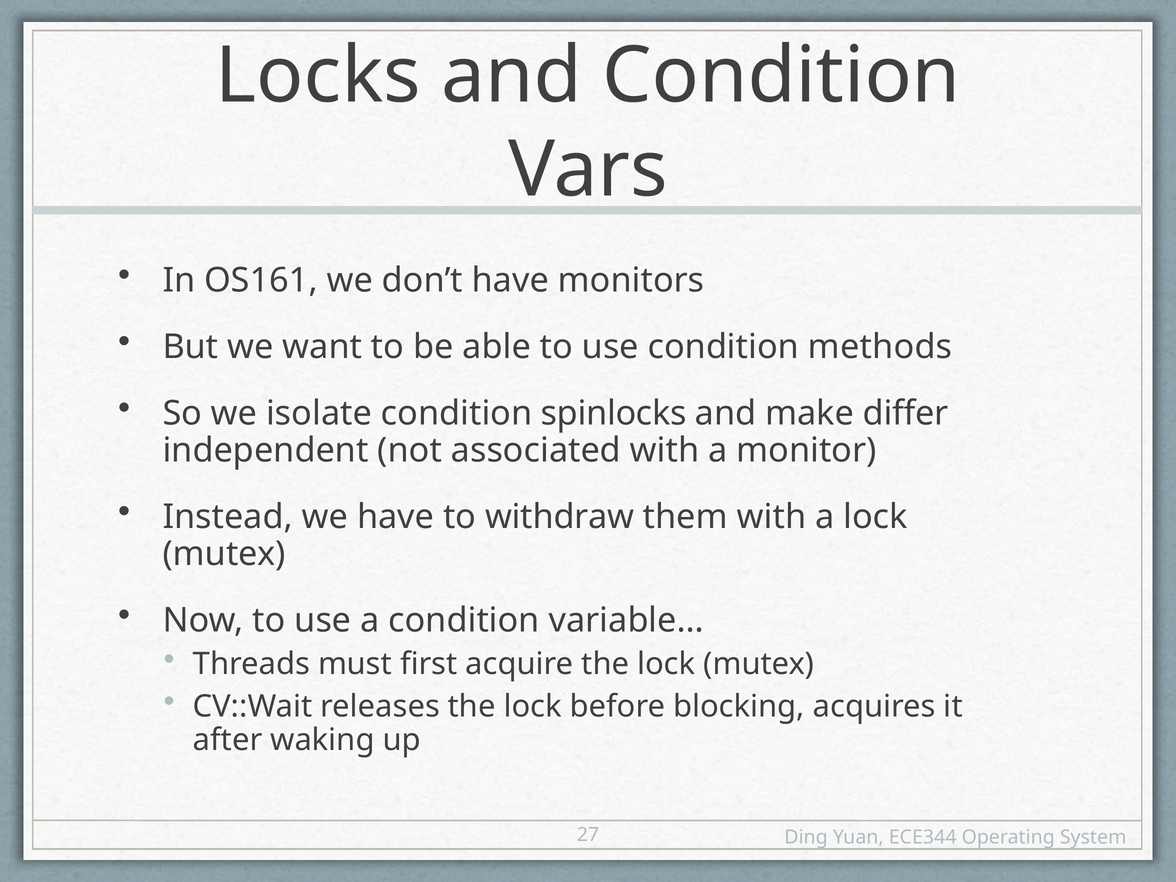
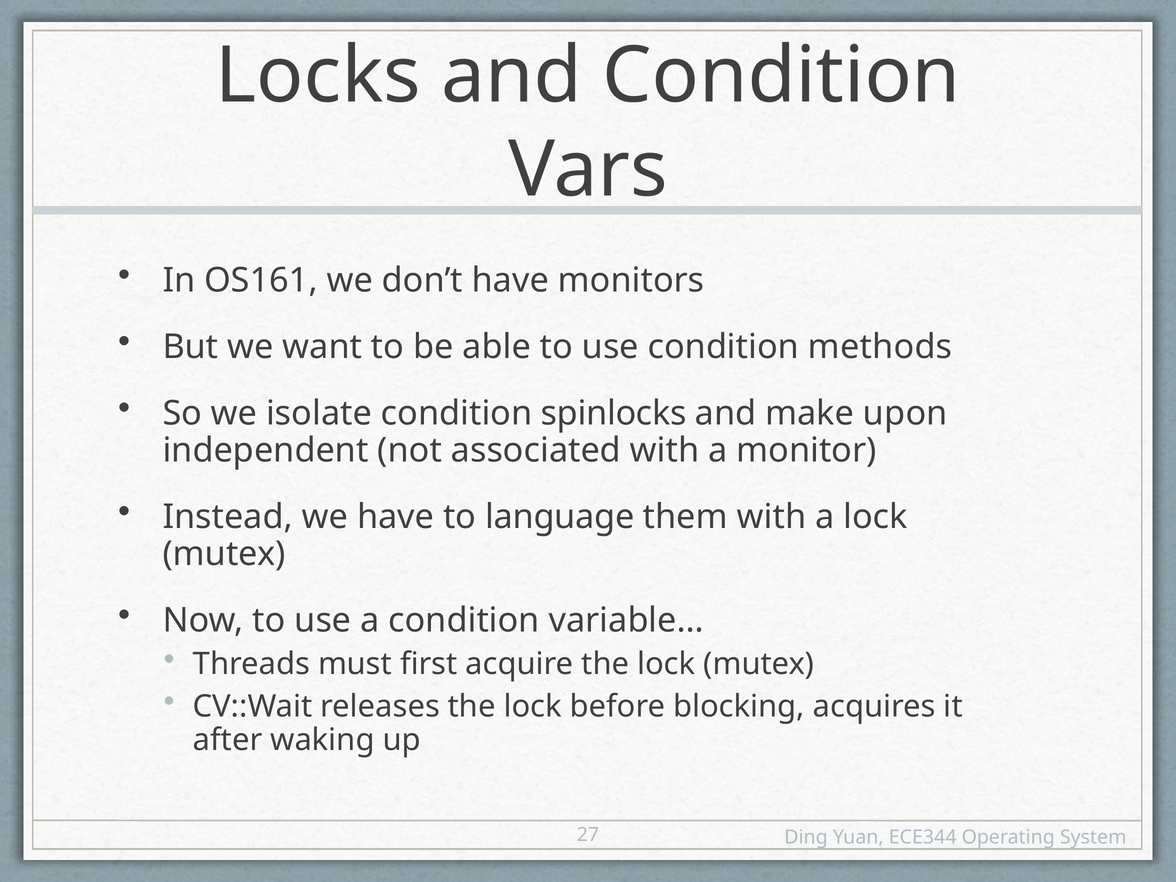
differ: differ -> upon (905, 413)
withdraw: withdraw -> language (560, 517)
